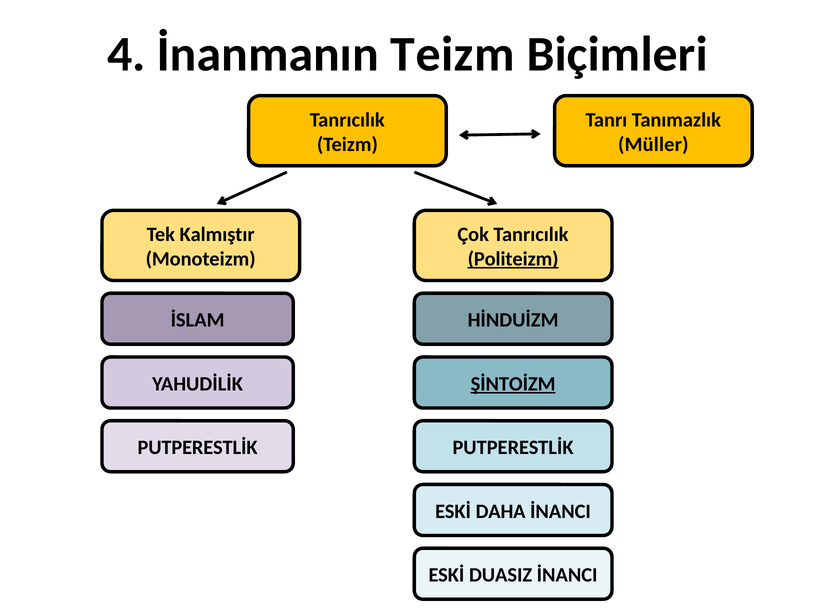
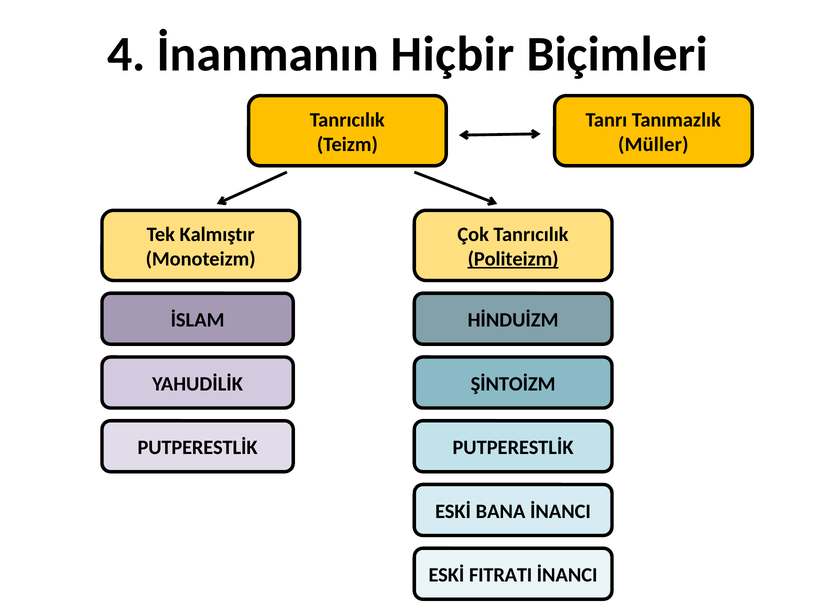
İnanmanın Teizm: Teizm -> Hiçbir (453, 54)
ŞİNTOİZM underline: present -> none (513, 384)
DAHA: DAHA -> BANA (501, 511)
DUASIZ: DUASIZ -> FITRATI (501, 575)
